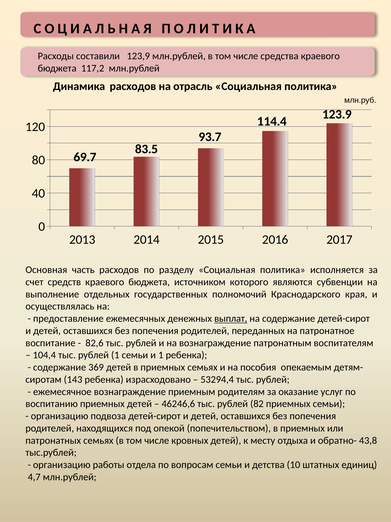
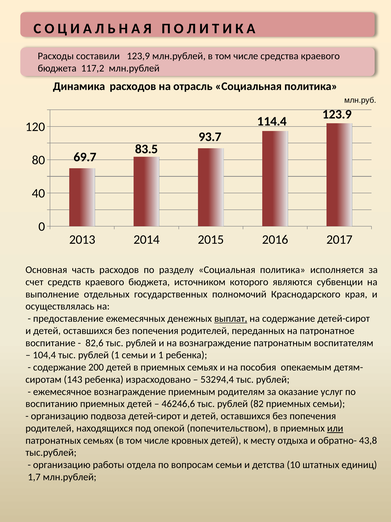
369: 369 -> 200 (96, 367)
или underline: none -> present (335, 428)
4,7: 4,7 -> 1,7 (34, 476)
